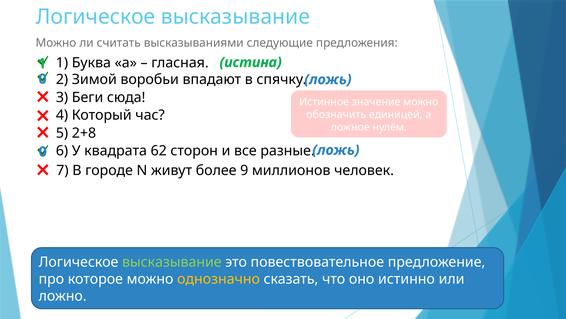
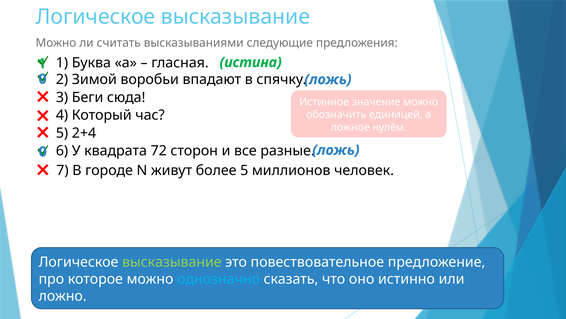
2+8: 2+8 -> 2+4 (84, 133)
62: 62 -> 72 (159, 151)
более 9: 9 -> 5 (244, 170)
однозначно colour: yellow -> light blue (219, 279)
